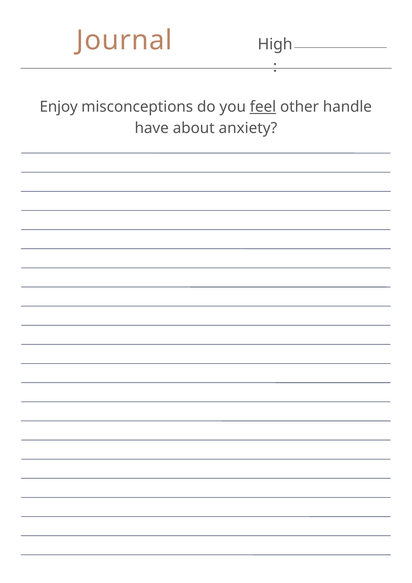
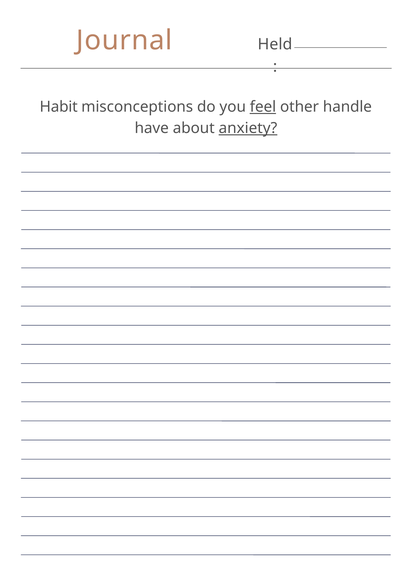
High: High -> Held (275, 44)
Enjoy: Enjoy -> Habit (59, 107)
anxiety underline: none -> present (248, 128)
